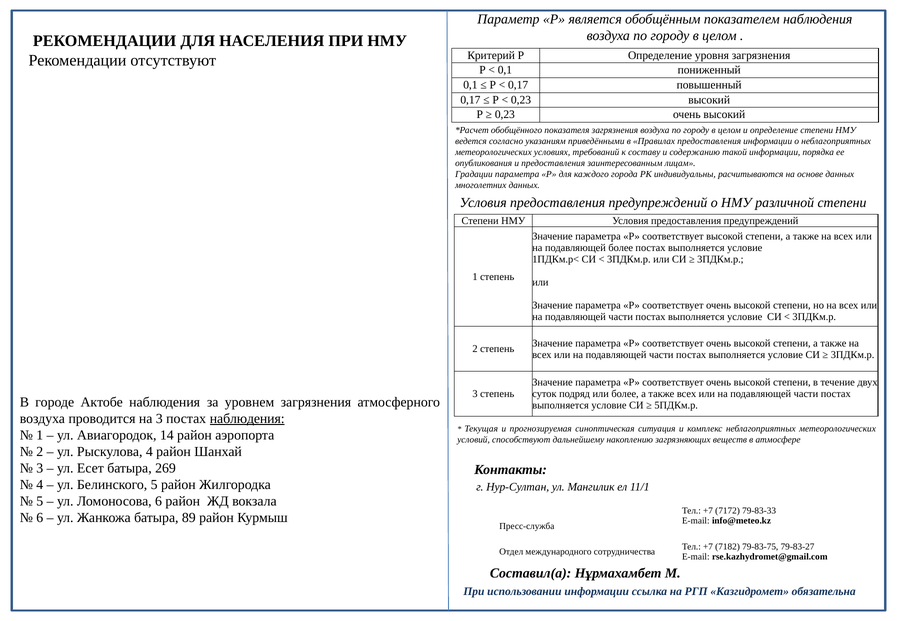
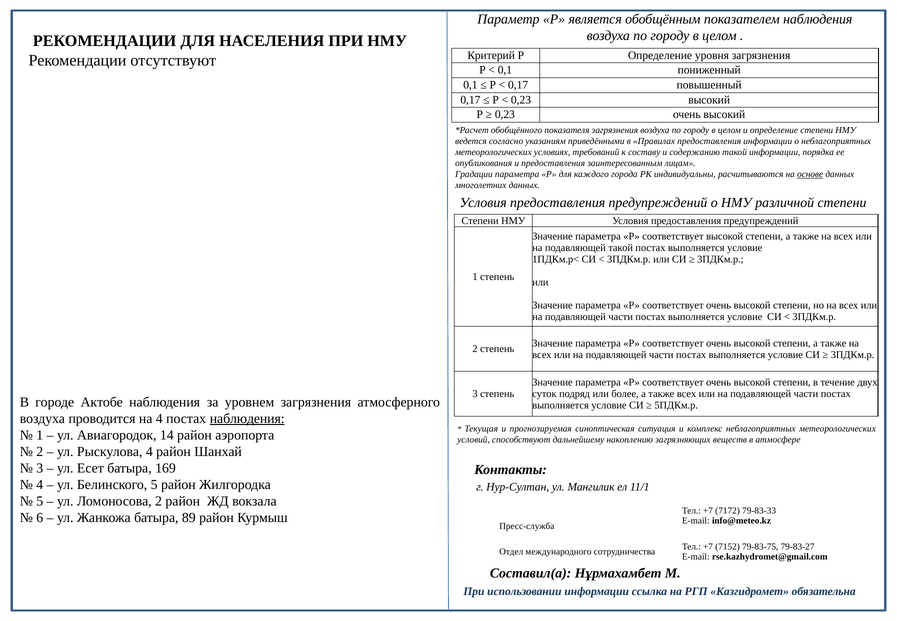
основе underline: none -> present (810, 174)
подавляющей более: более -> такой (621, 248)
на 3: 3 -> 4 (159, 419)
269: 269 -> 169 (166, 468)
Ломоносова 6: 6 -> 2 (159, 501)
7182: 7182 -> 7152 (728, 547)
